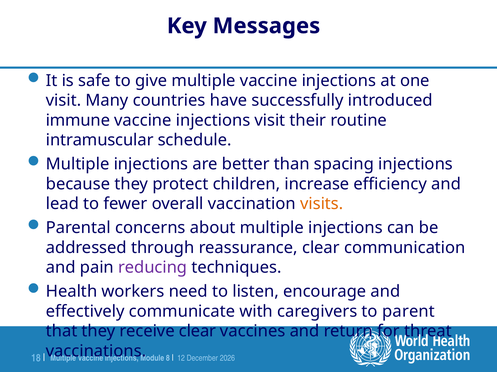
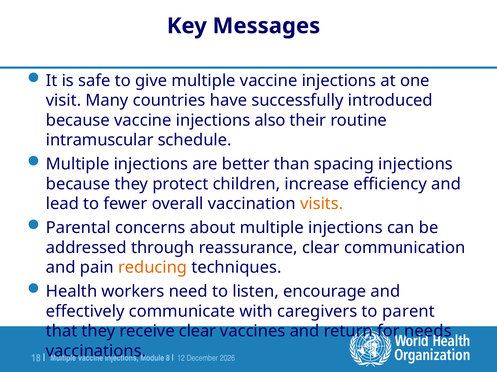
immune: immune -> because (78, 121)
injections visit: visit -> also (270, 121)
reducing colour: purple -> orange (153, 268)
threat: threat -> needs (428, 332)
